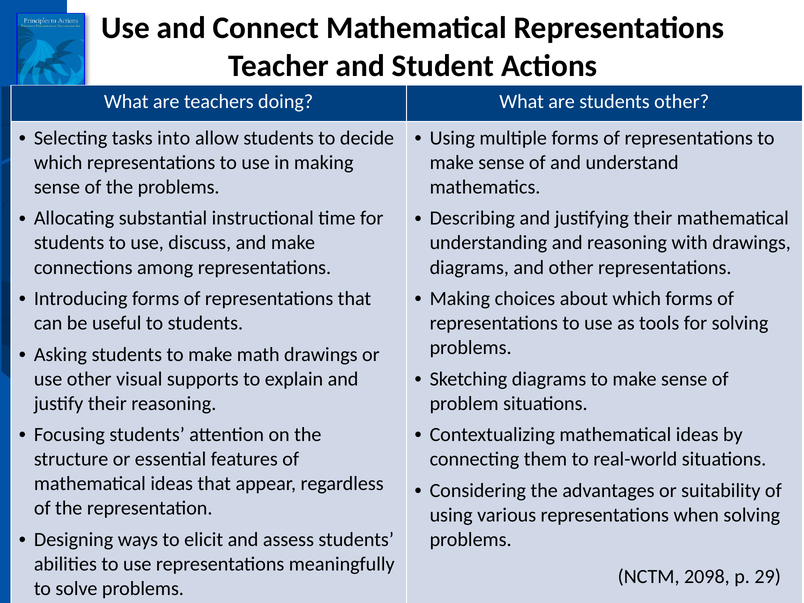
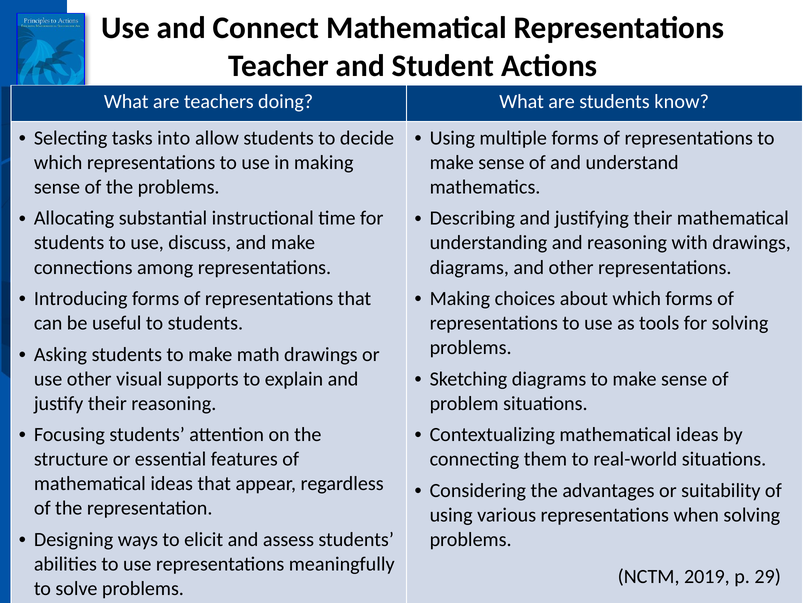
students other: other -> know (682, 102)
2098: 2098 -> 2019 (707, 576)
